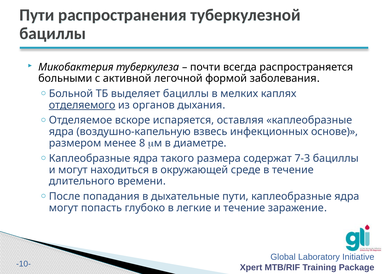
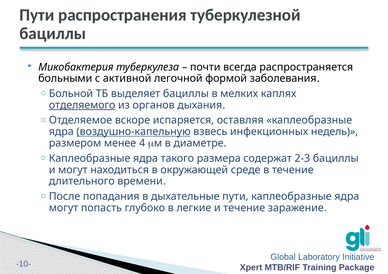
воздушно-капельную underline: none -> present (134, 132)
основе: основе -> недель (335, 132)
8: 8 -> 4 (142, 143)
7-3: 7-3 -> 2-3 (302, 158)
